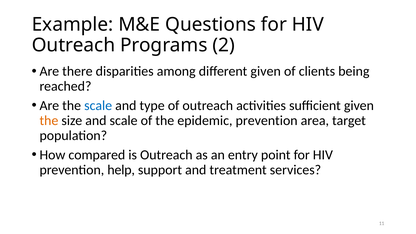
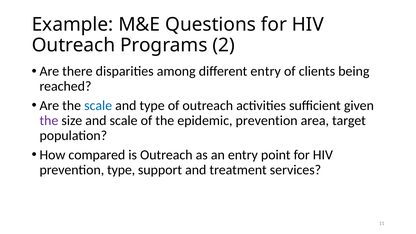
different given: given -> entry (266, 71)
the colour: orange -> purple (49, 121)
prevention help: help -> type (121, 170)
